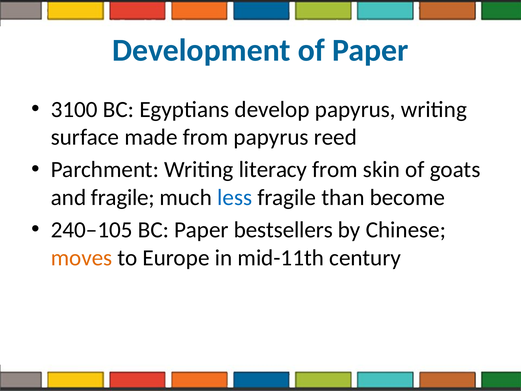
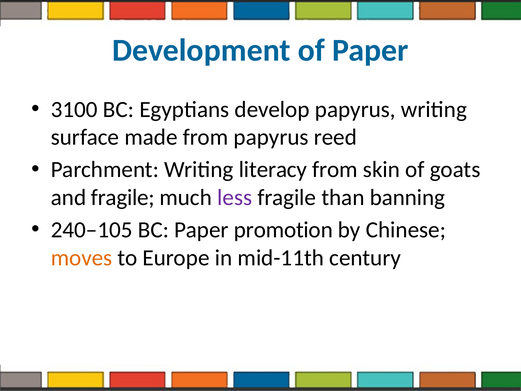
less colour: blue -> purple (235, 197)
become: become -> banning (407, 197)
bestsellers: bestsellers -> promotion (283, 230)
